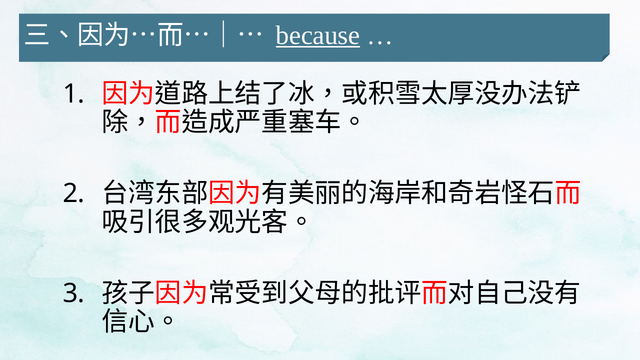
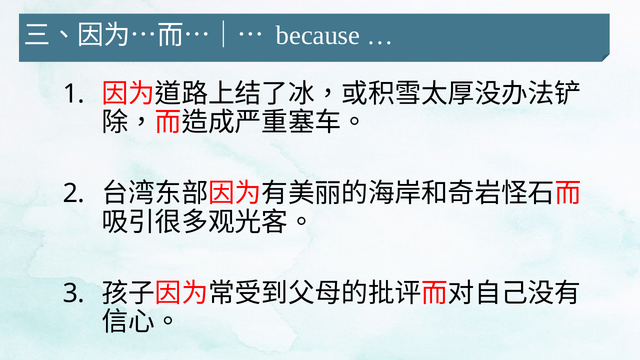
because underline: present -> none (318, 35)
